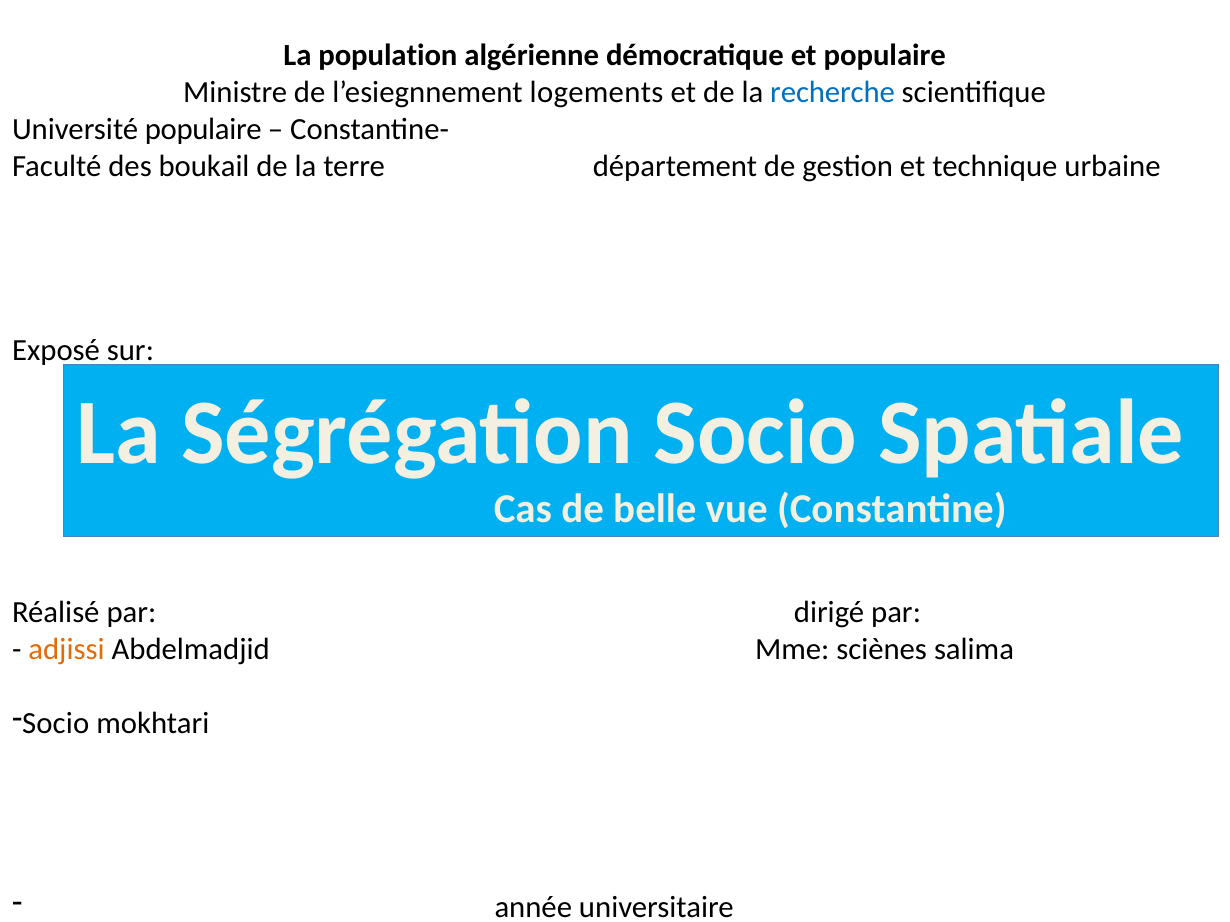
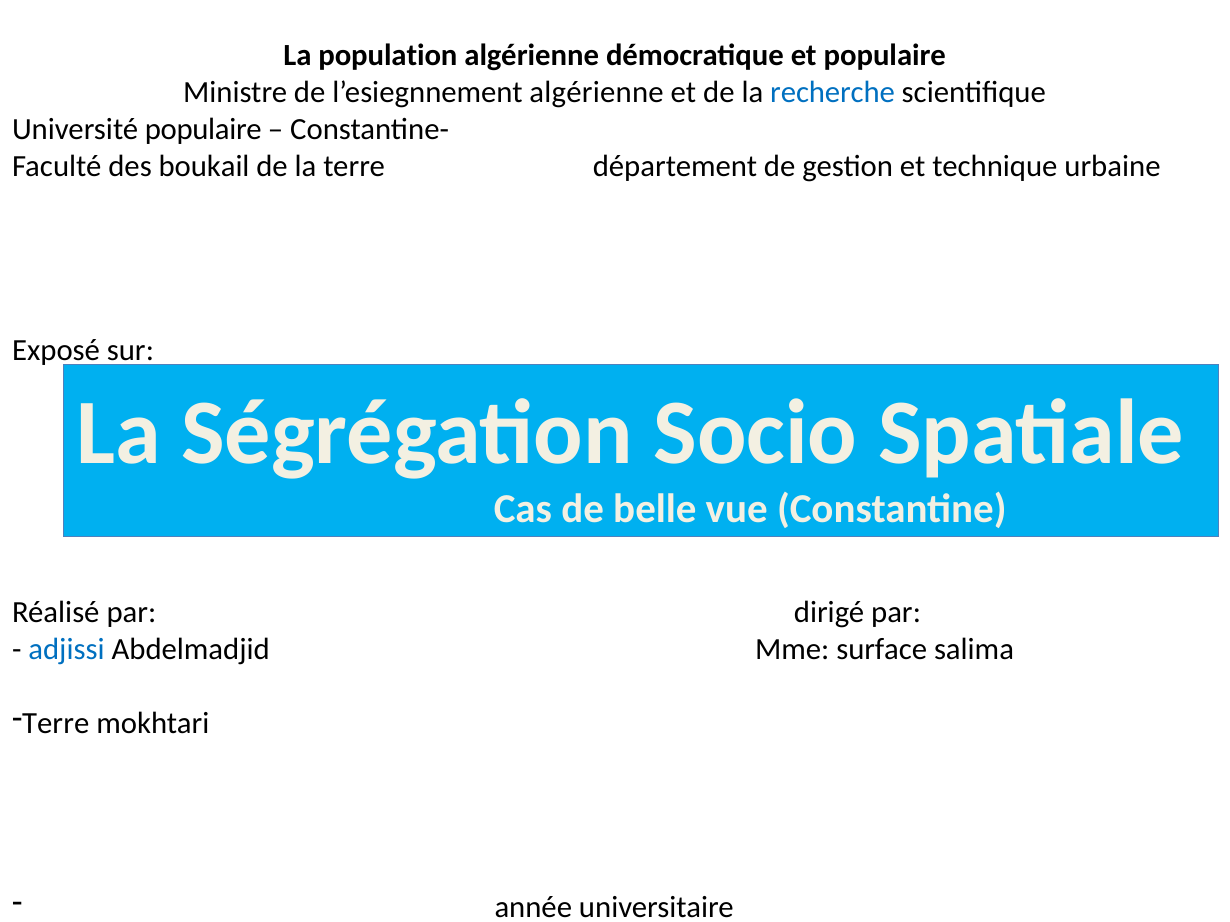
l’esiegnnement logements: logements -> algérienne (597, 92)
adjissi colour: orange -> blue (67, 650)
sciènes: sciènes -> surface (882, 650)
Socio: Socio -> Terre (56, 723)
